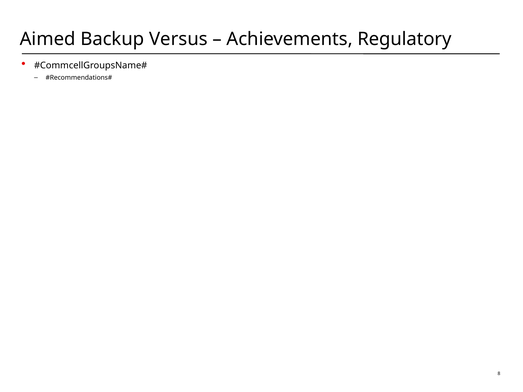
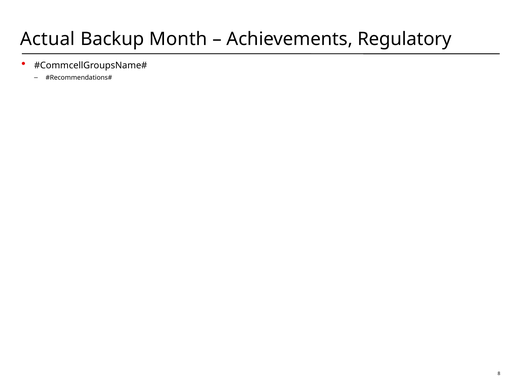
Aimed: Aimed -> Actual (48, 39)
Versus: Versus -> Month (178, 39)
